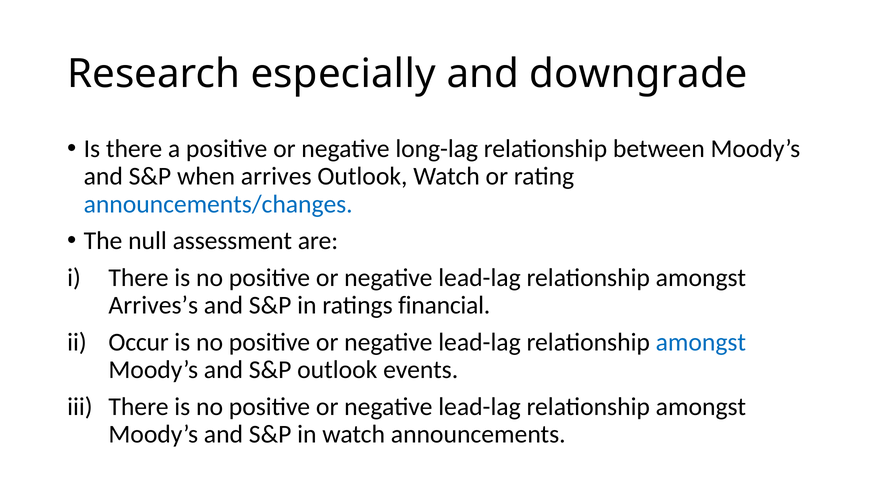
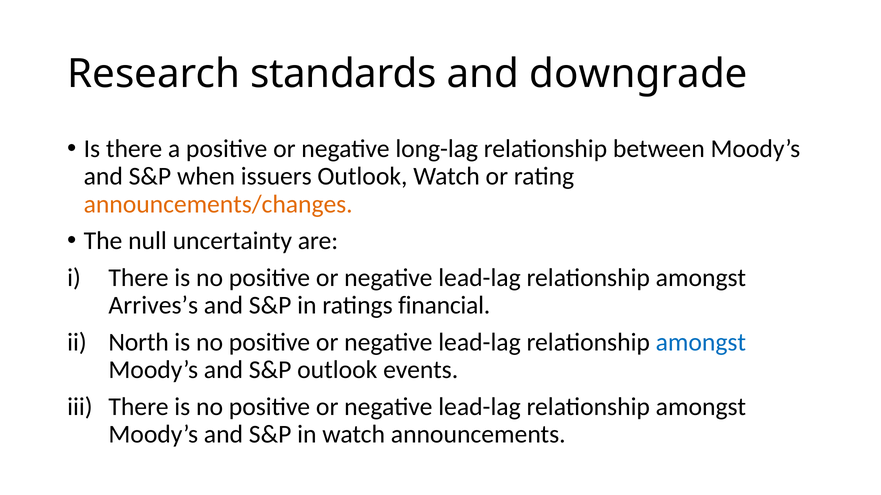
especially: especially -> standards (343, 74)
arrives: arrives -> issuers (276, 177)
announcements/changes colour: blue -> orange (218, 204)
assessment: assessment -> uncertainty (232, 241)
Occur: Occur -> North (139, 343)
